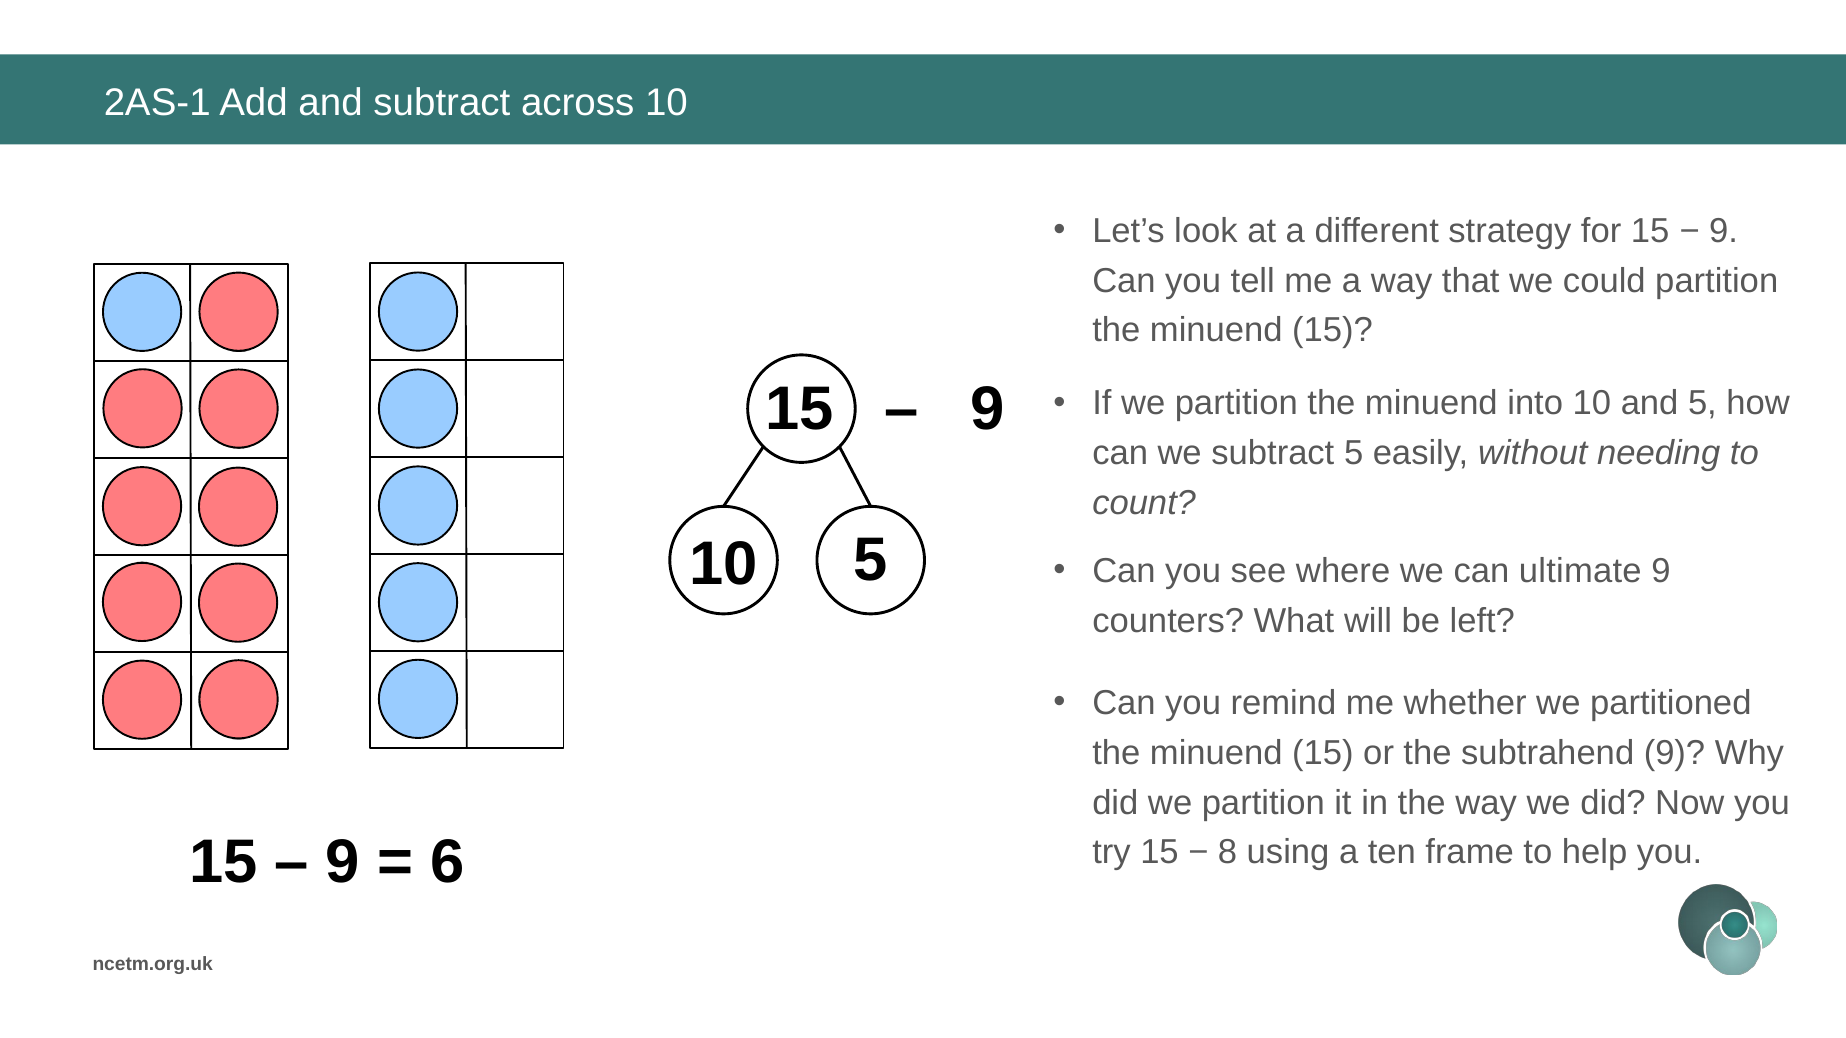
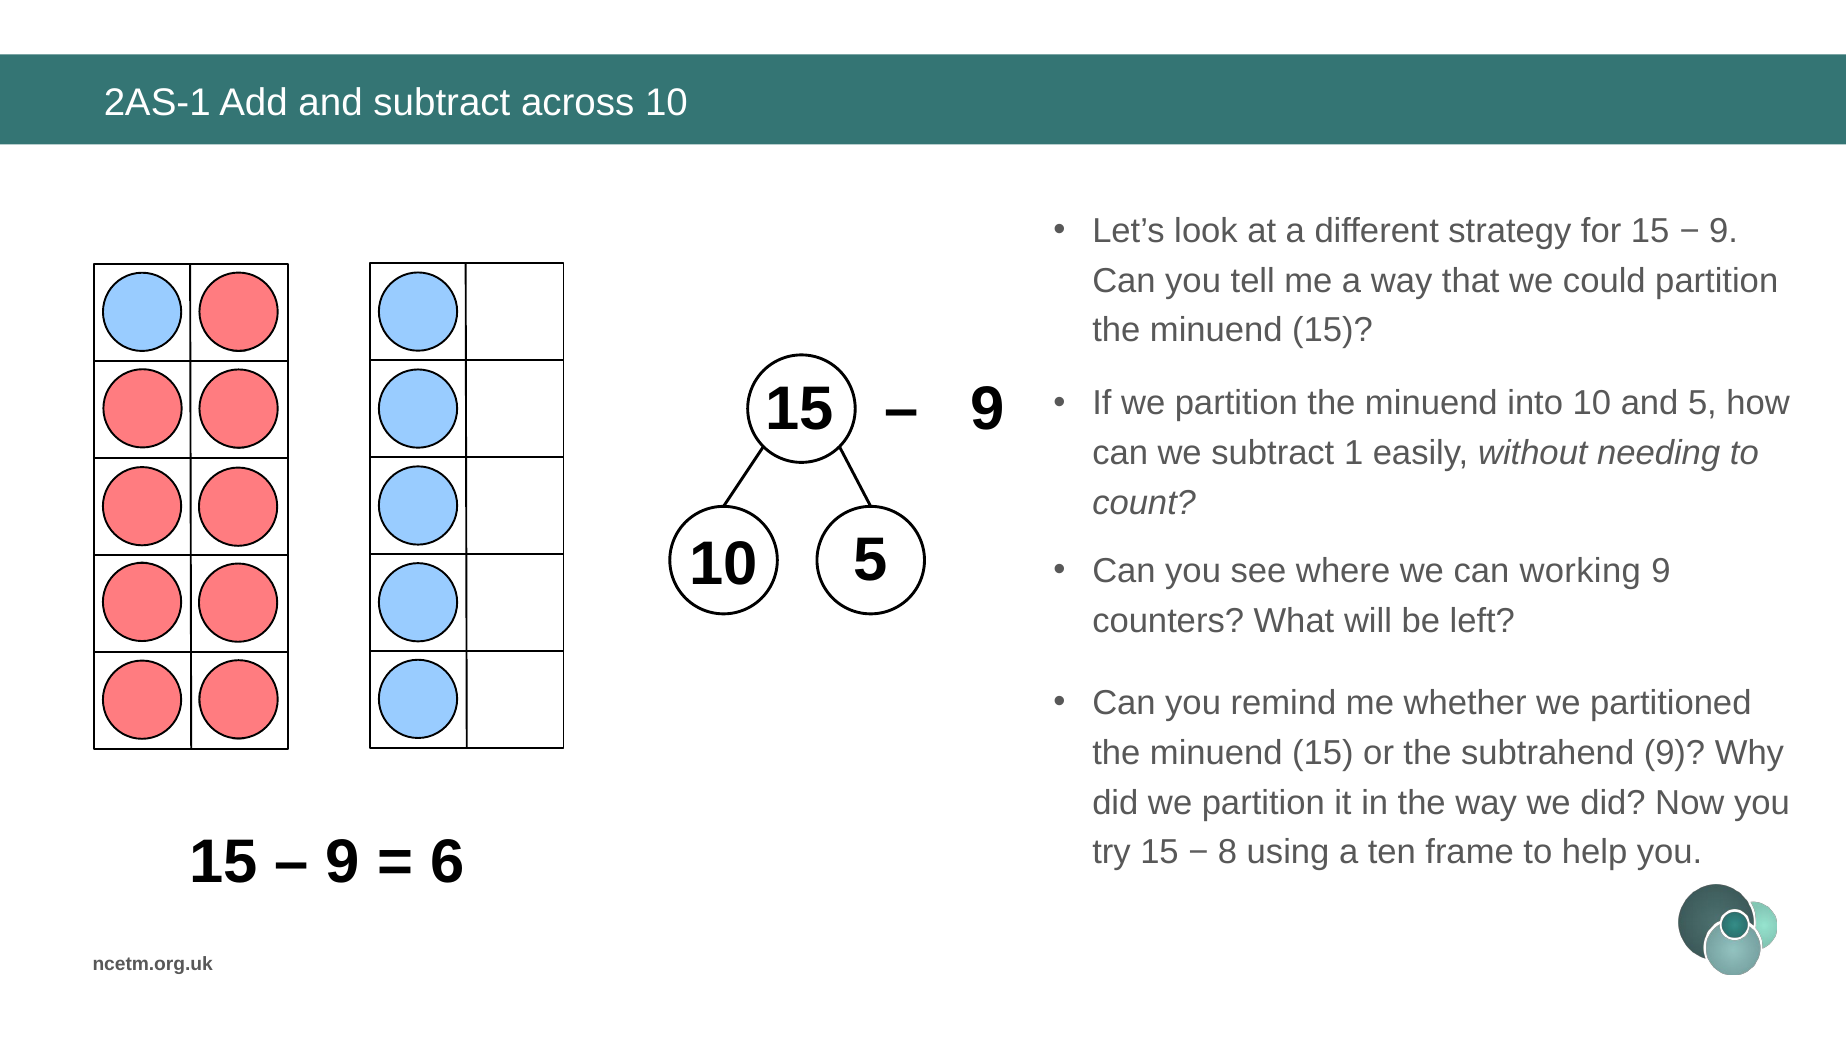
subtract 5: 5 -> 1 (1354, 453)
ultimate: ultimate -> working (1580, 571)
